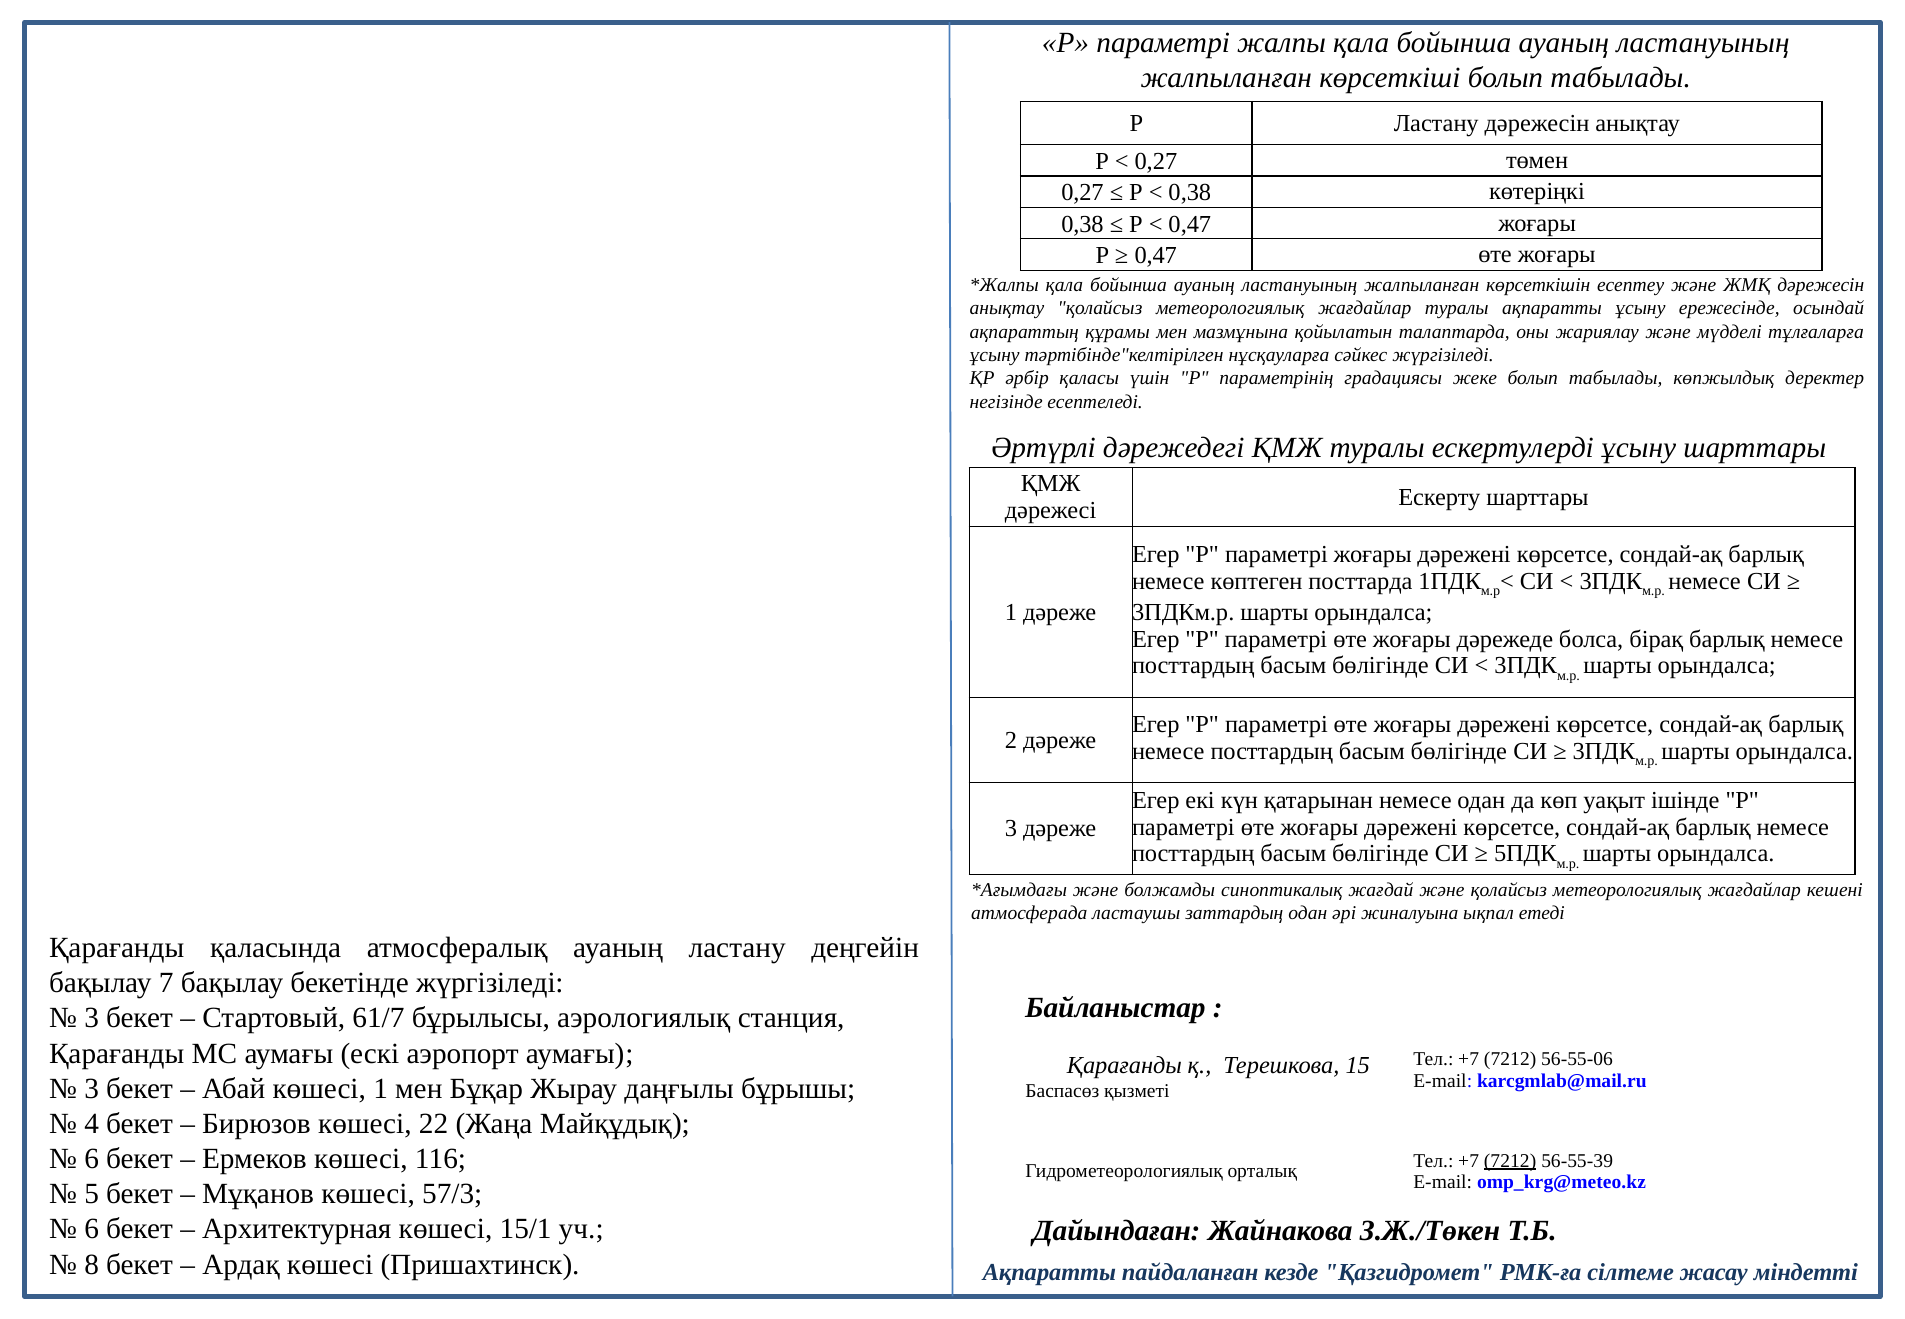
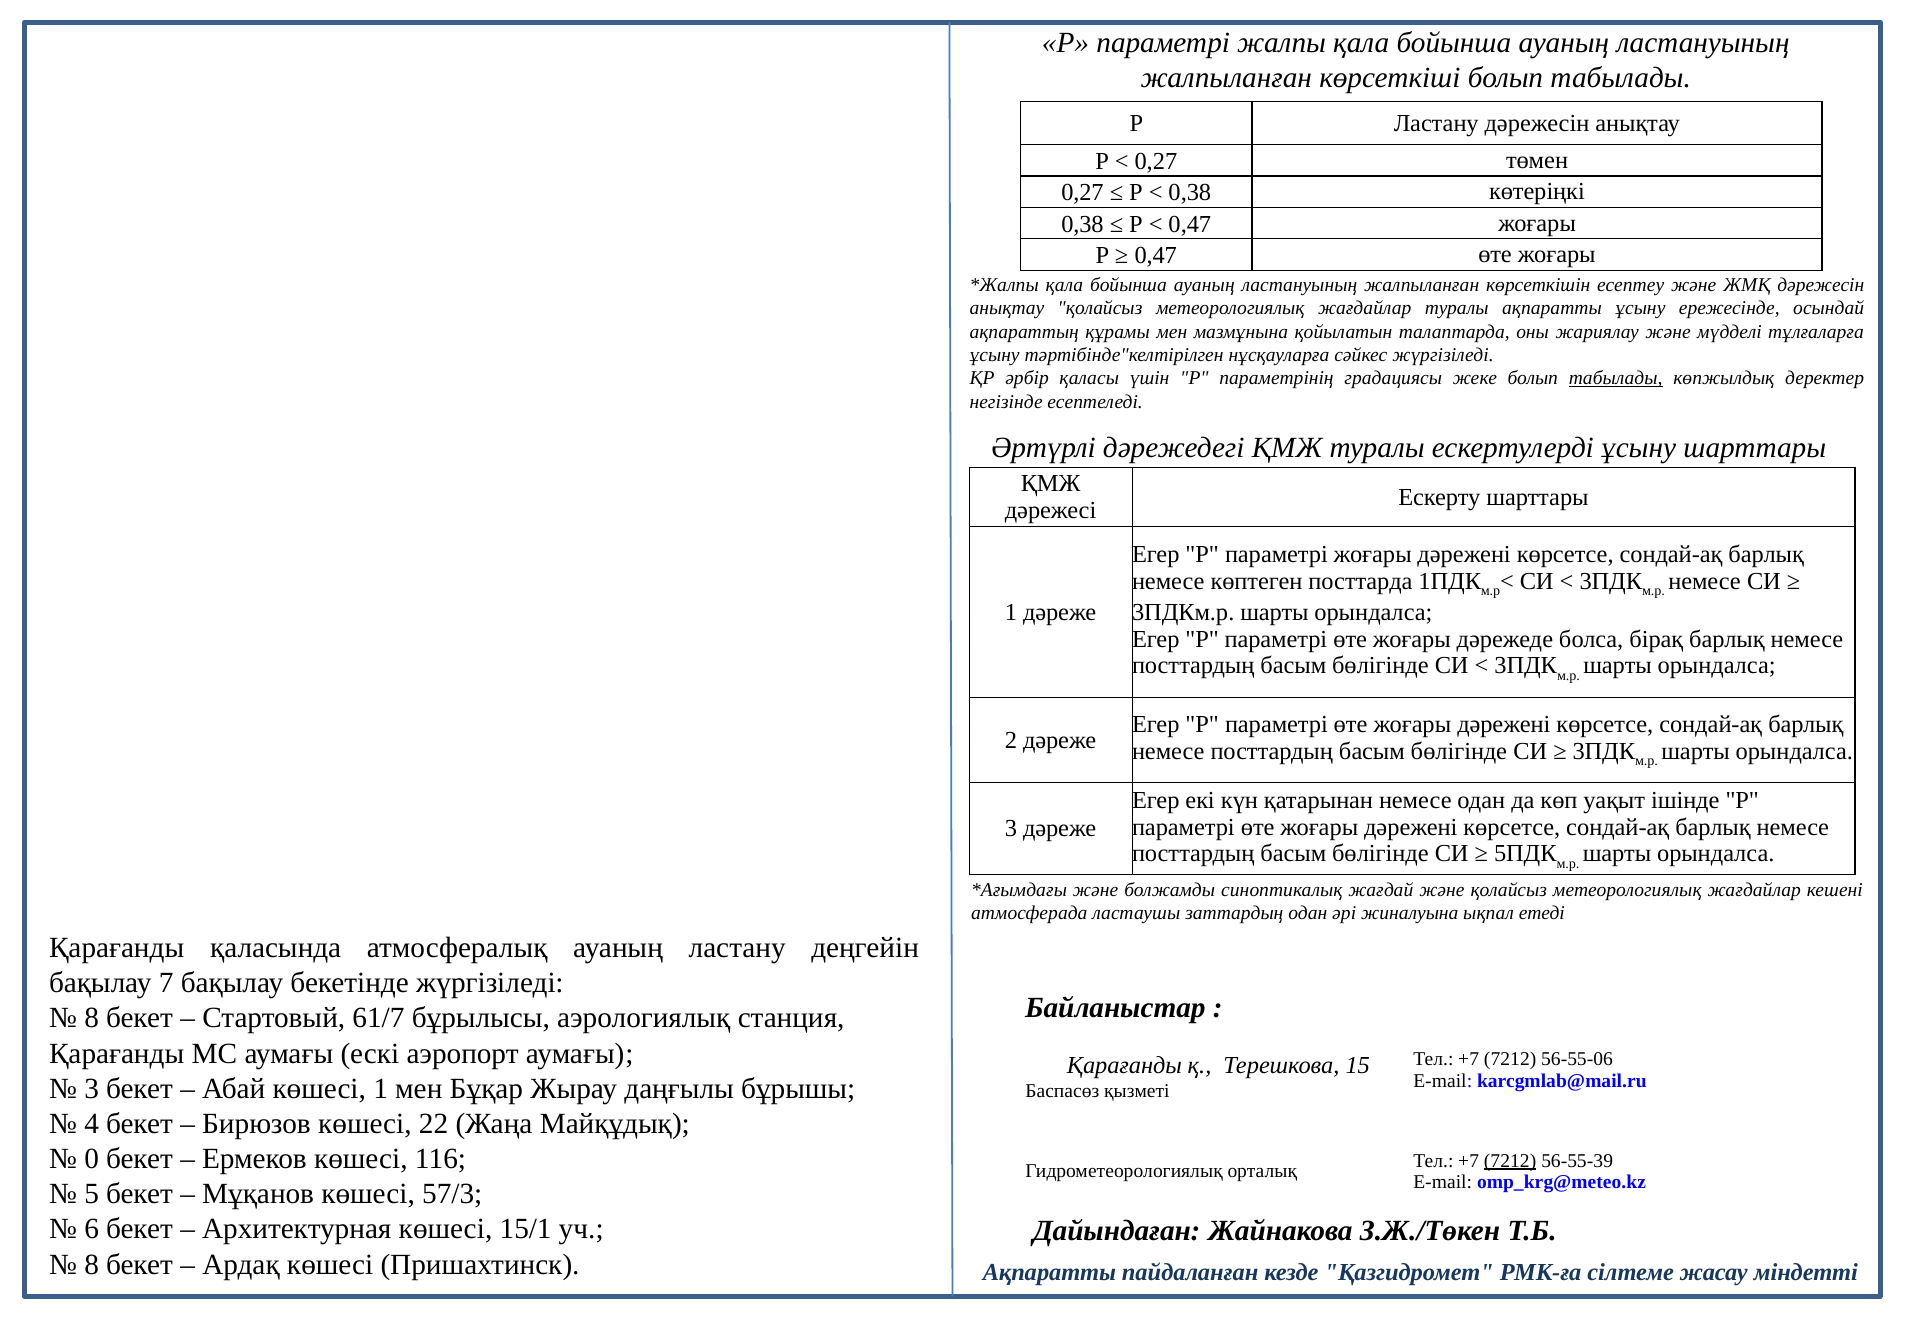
табылады underline: none -> present (1616, 378)
3: 3 -> 8 (92, 1018)
6: 6 -> 0 (92, 1159)
